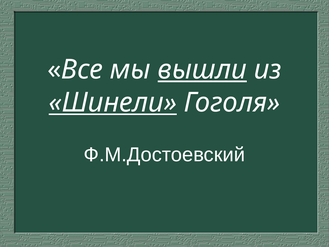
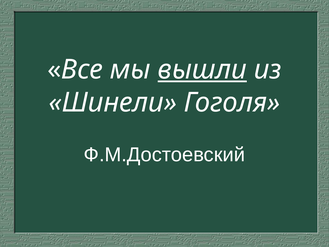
Шинели underline: present -> none (113, 102)
